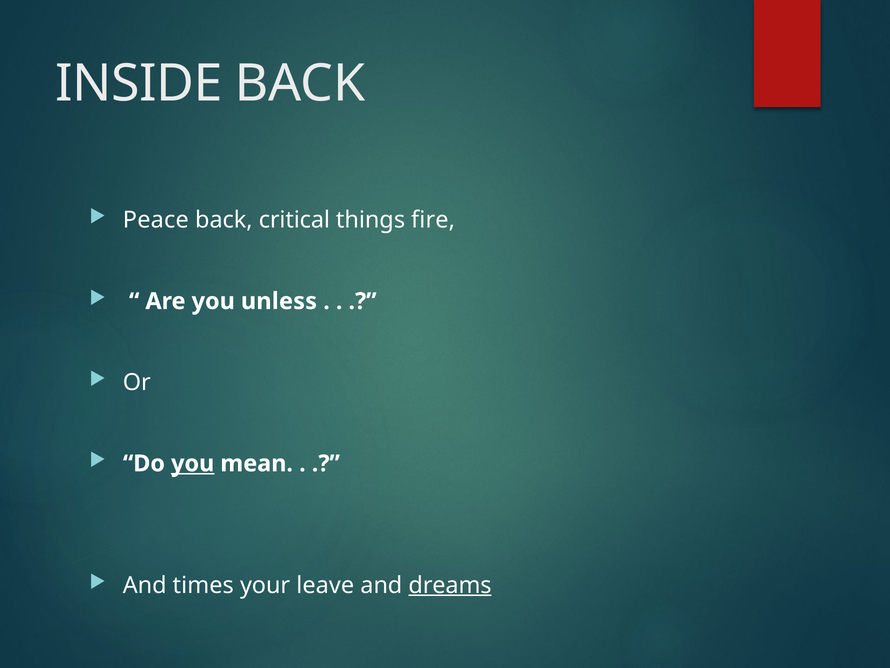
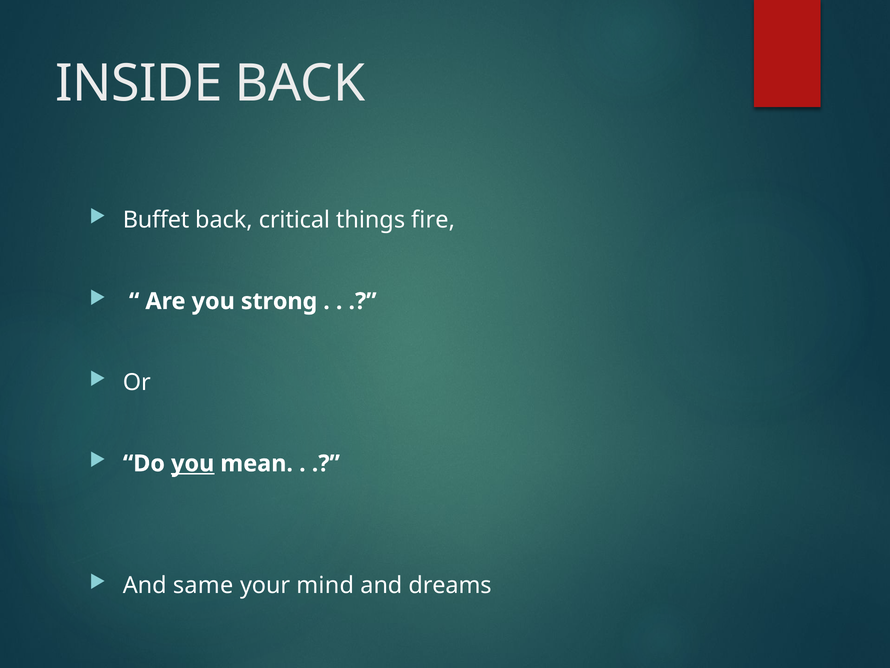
Peace: Peace -> Buffet (156, 220)
unless: unless -> strong (279, 301)
times: times -> same (203, 585)
leave: leave -> mind (325, 585)
dreams underline: present -> none (450, 585)
